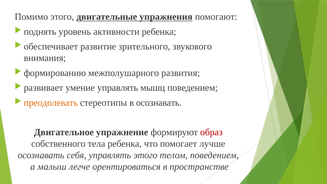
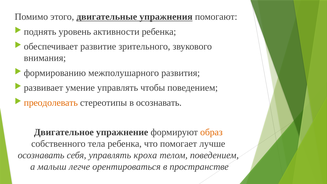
мышц: мышц -> чтобы (153, 88)
образ colour: red -> orange (211, 132)
управлять этого: этого -> кроха (145, 155)
